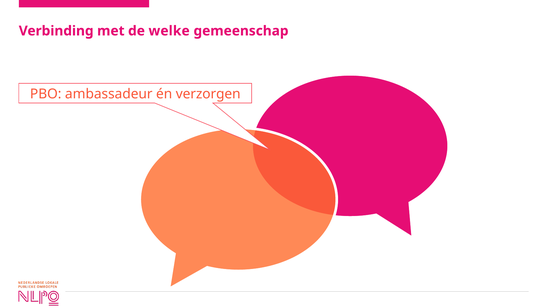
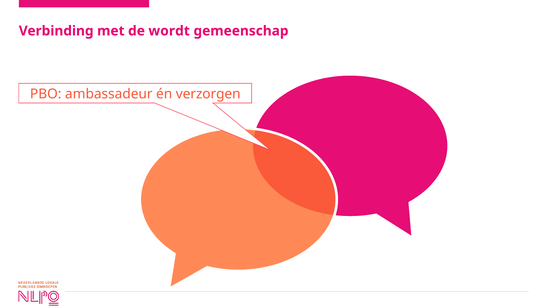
welke: welke -> wordt (169, 31)
